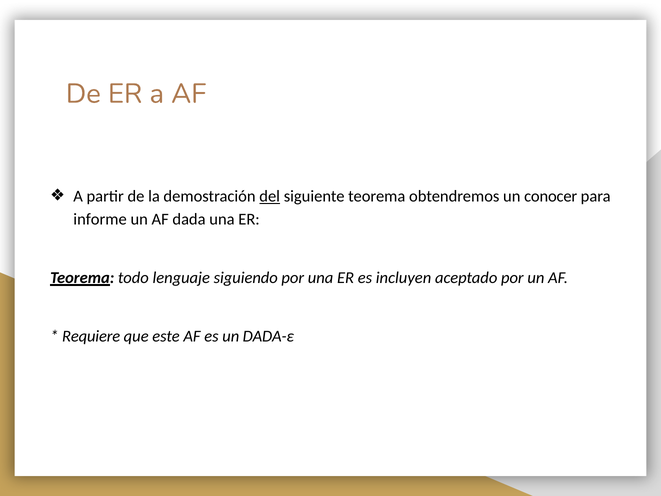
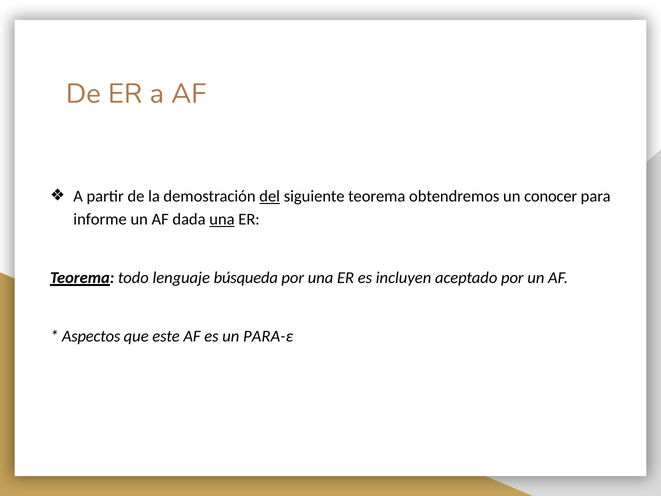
una underline: none -> present (222, 219)
siguiendo: siguiendo -> búsqueda (246, 278)
Requiere: Requiere -> Aspectos (91, 336)
DADA-ε: DADA-ε -> PARA-ε (268, 336)
